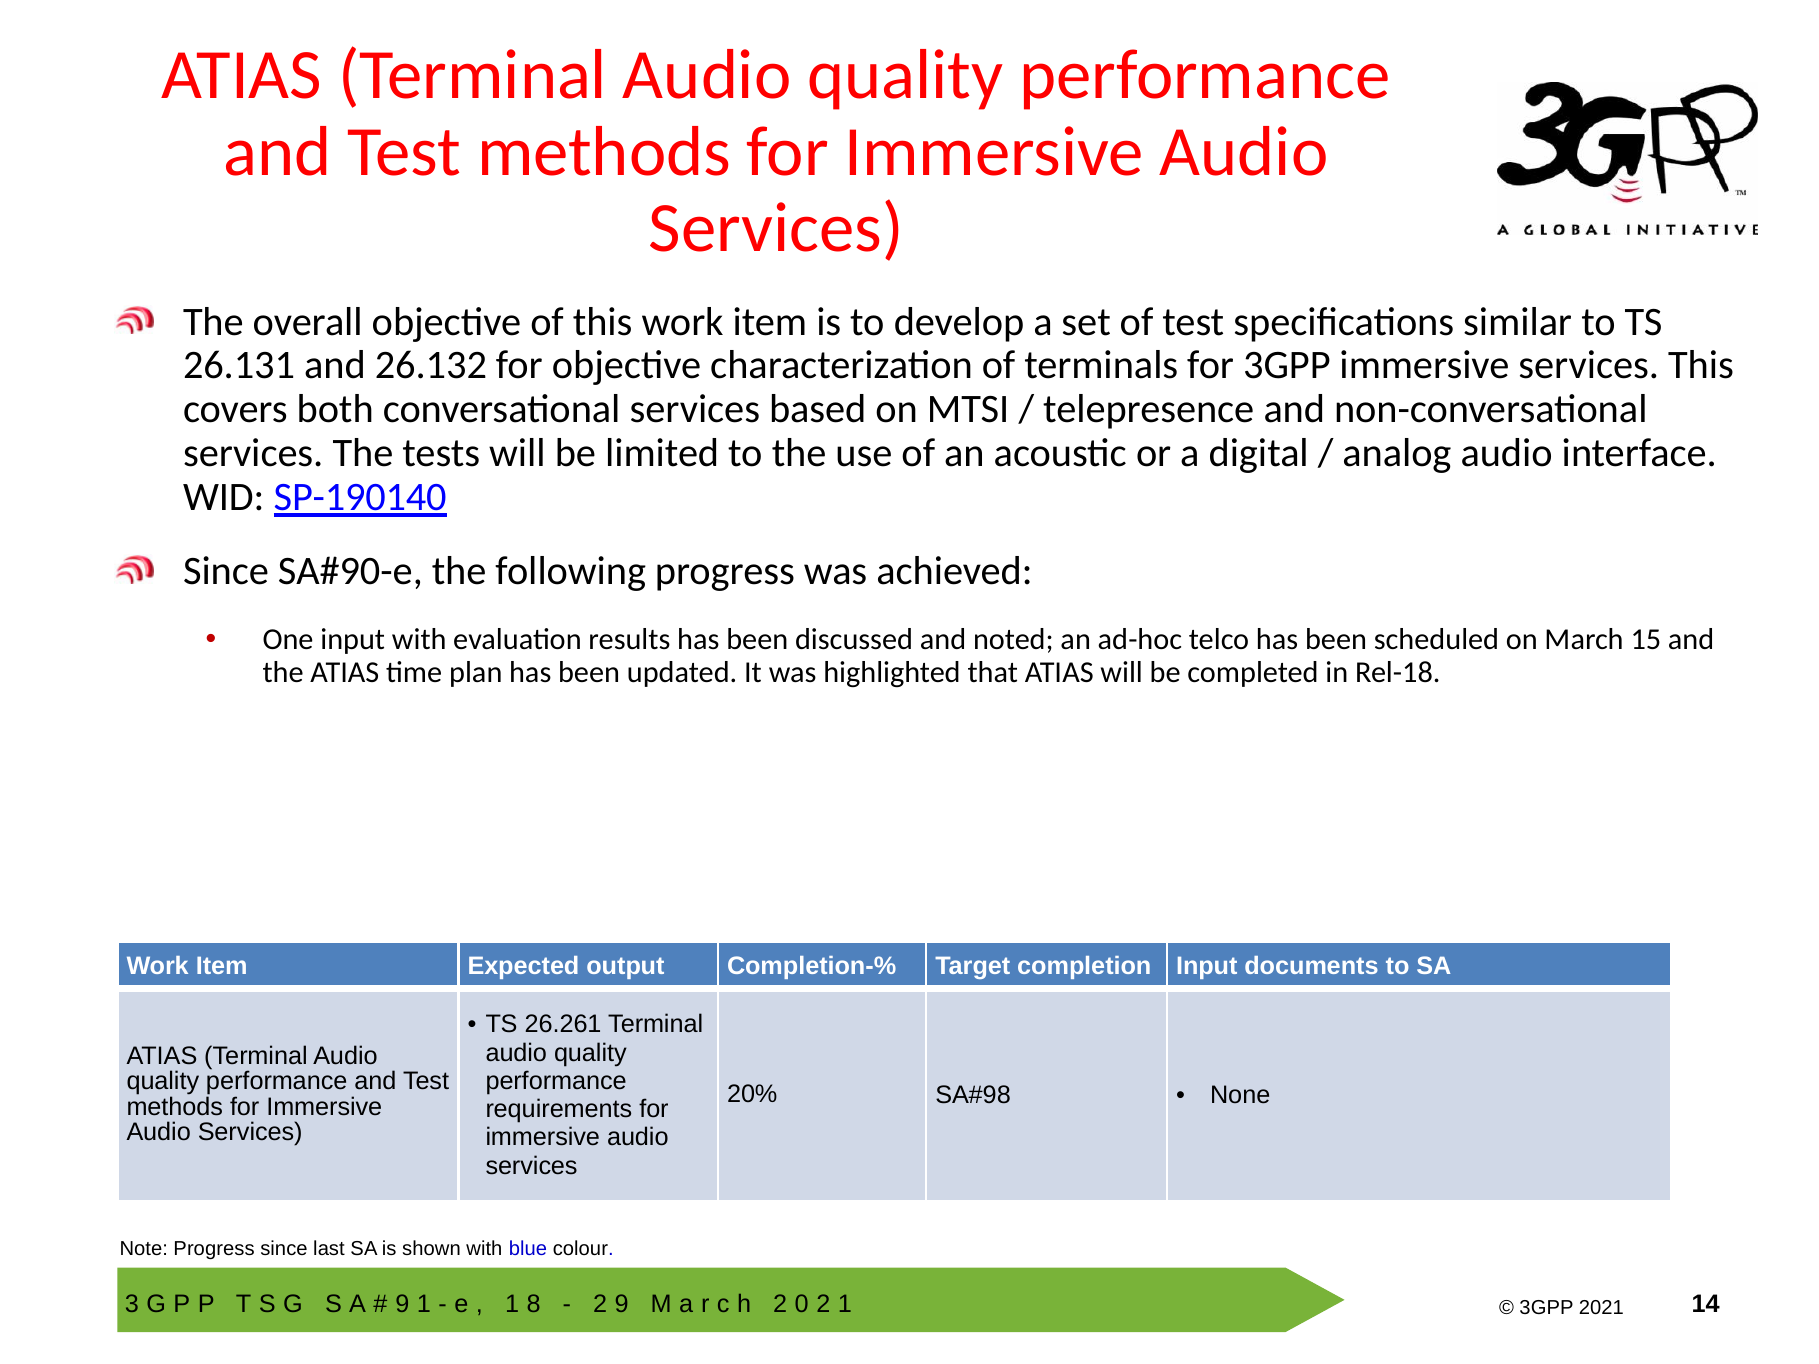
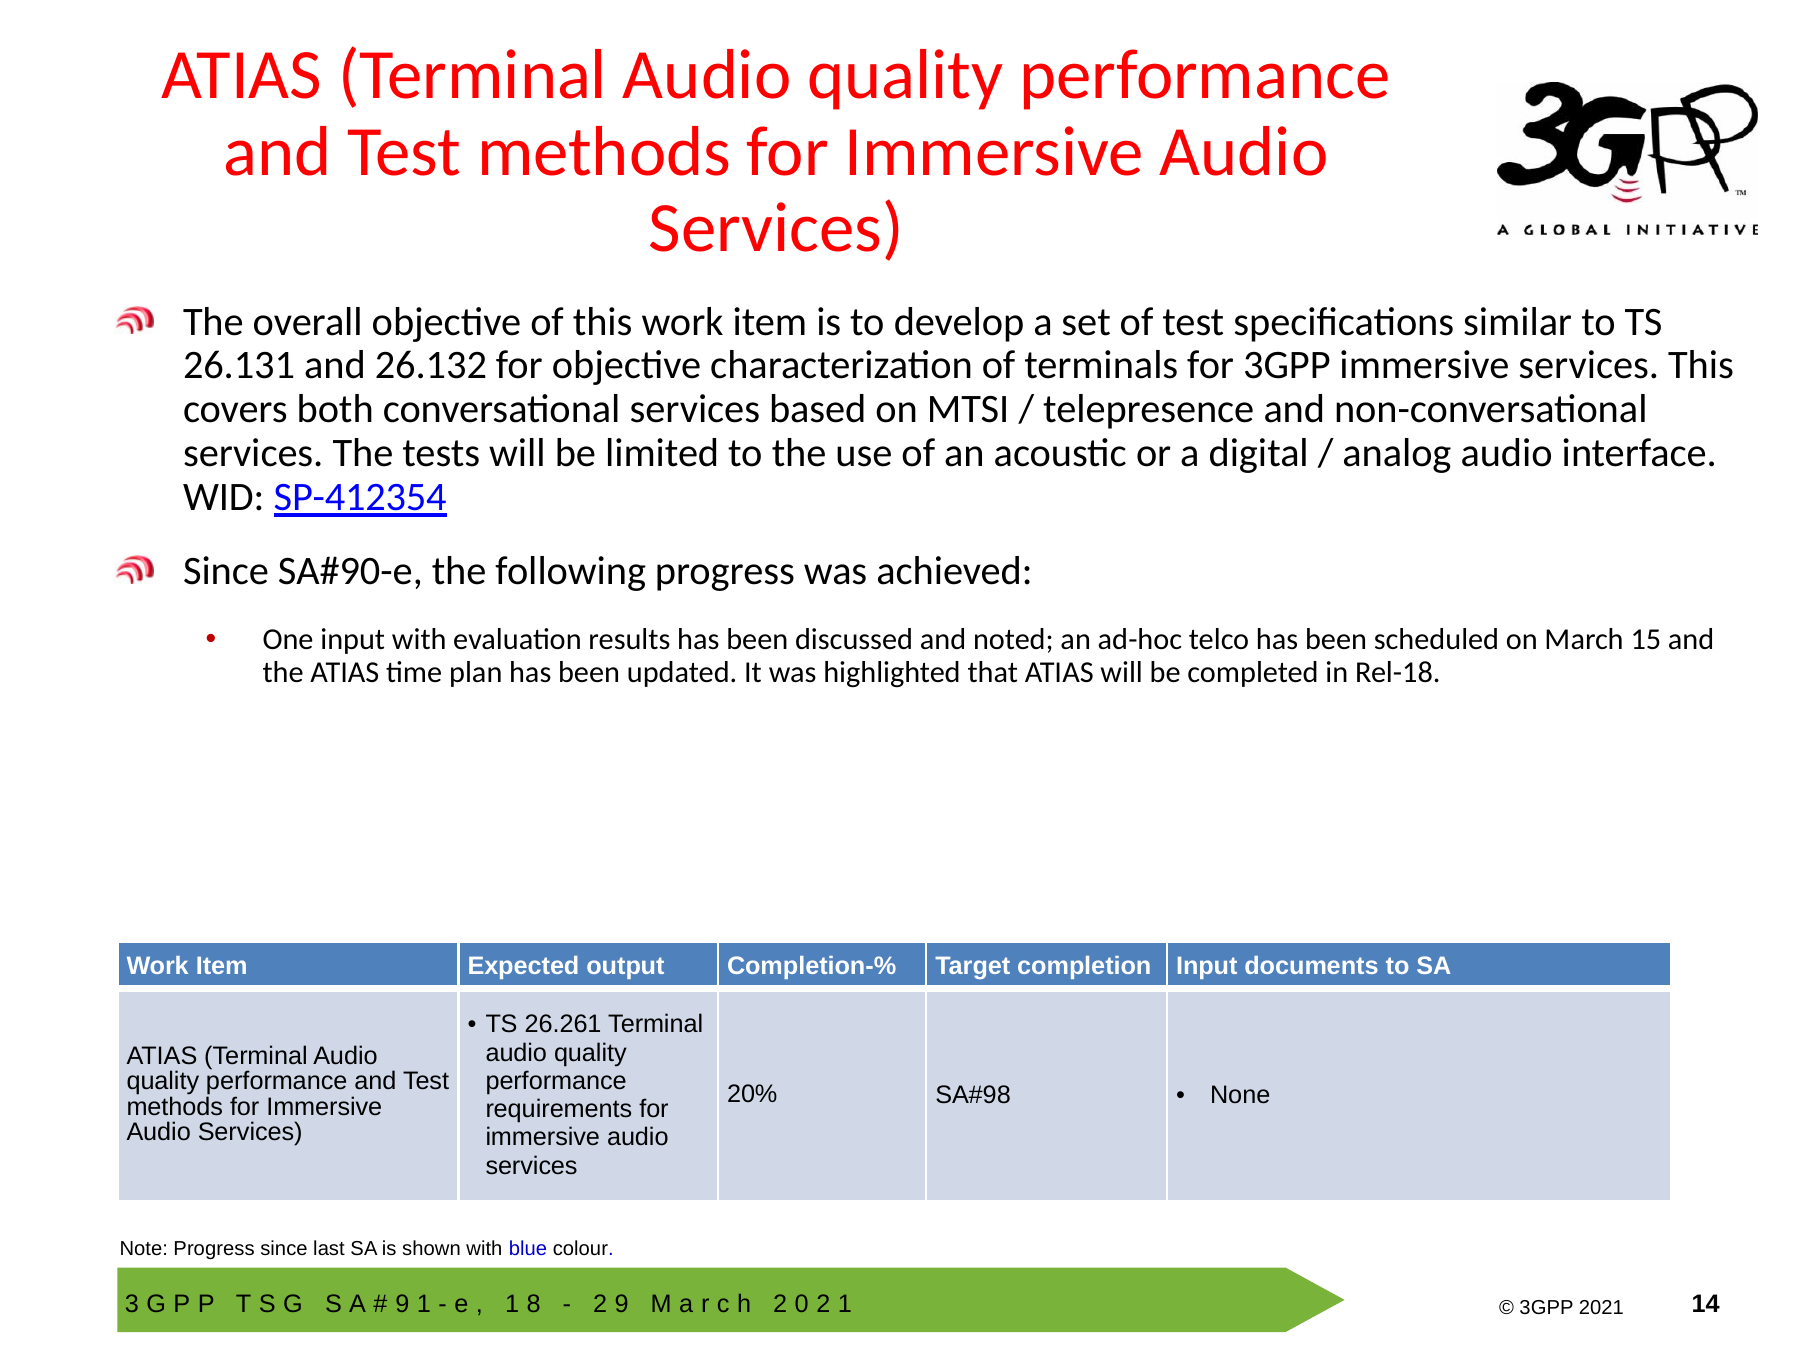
SP-190140: SP-190140 -> SP-412354 (360, 497)
